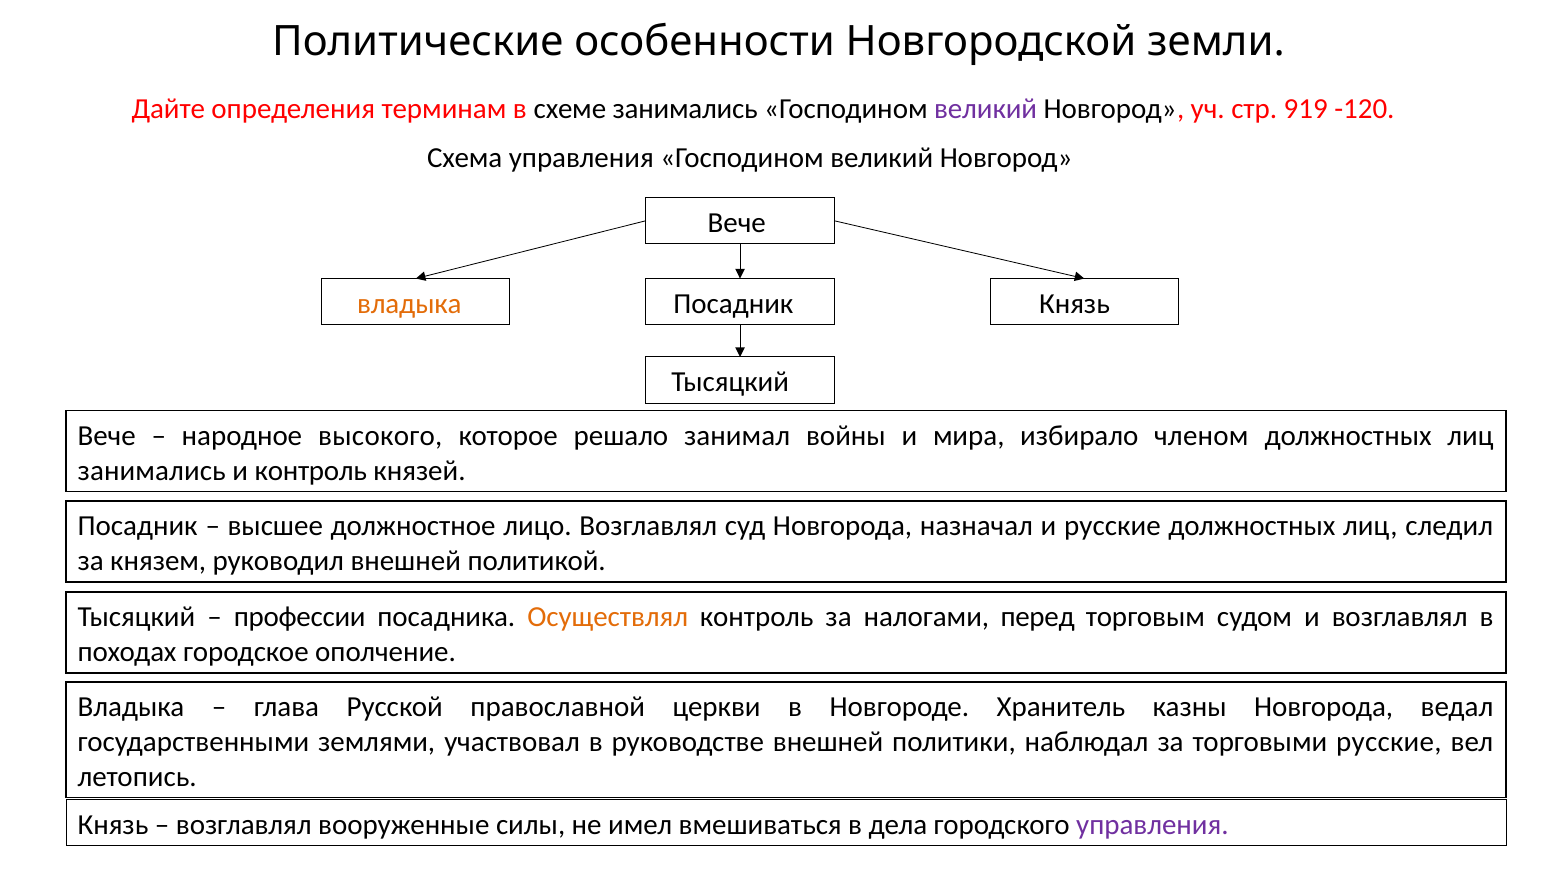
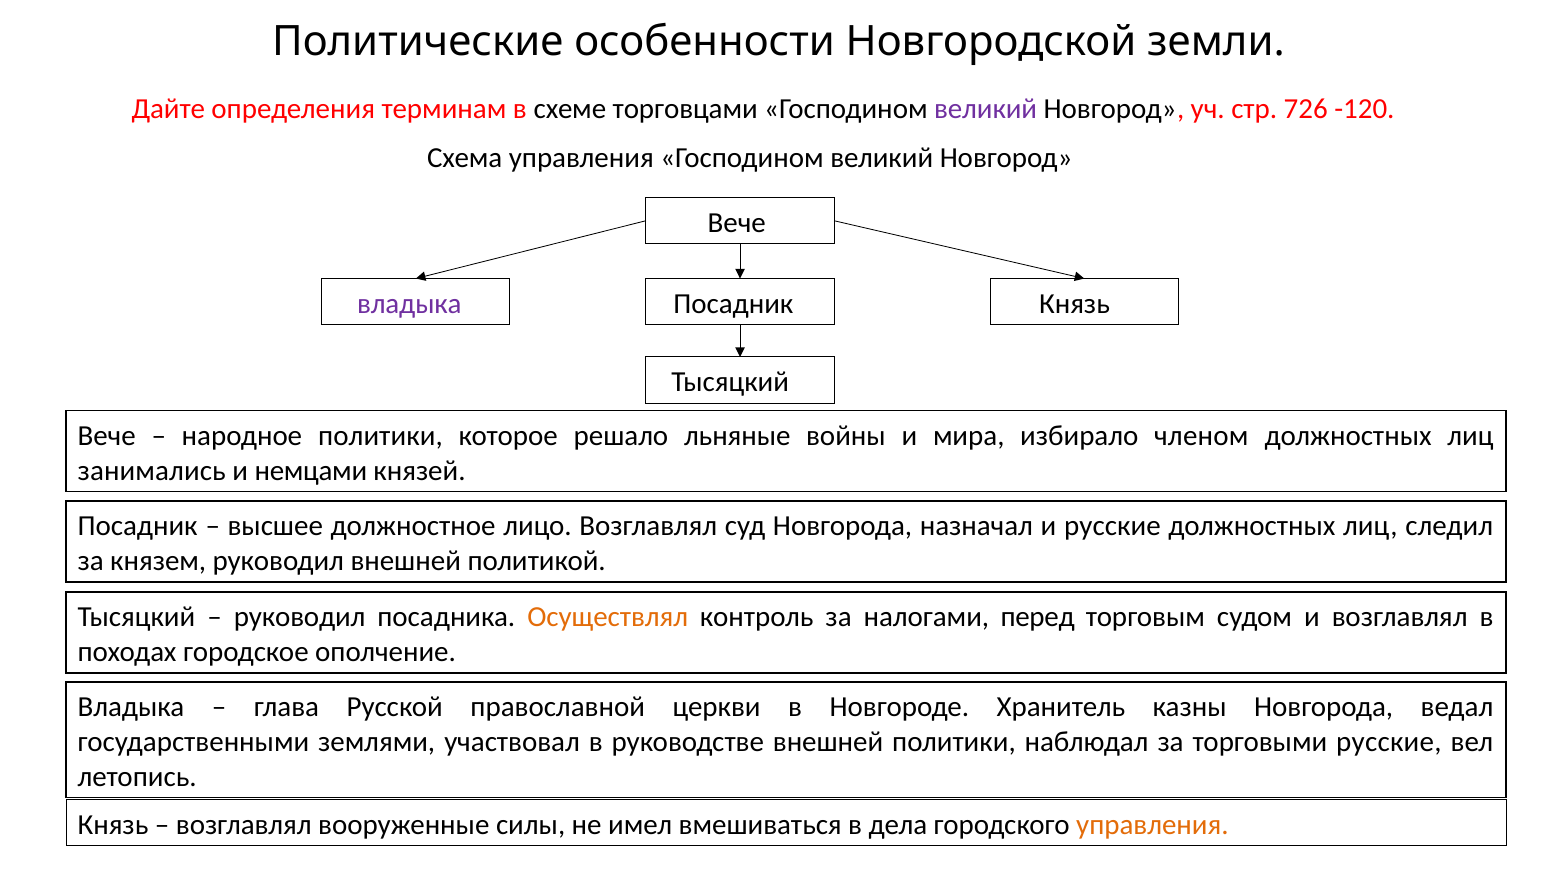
схеме занимались: занимались -> торговцами (685, 109)
919: 919 -> 726 (1306, 109)
владыка colour: orange -> purple (409, 303)
народное высокого: высокого -> политики (380, 436)
занимал: занимал -> льняные (737, 436)
и контроль: контроль -> немцами (311, 470)
профессии: профессии -> руководил (300, 617)
управления colour: purple -> orange (1152, 824)
